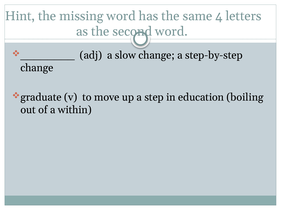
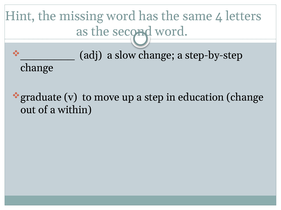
education boiling: boiling -> change (245, 98)
